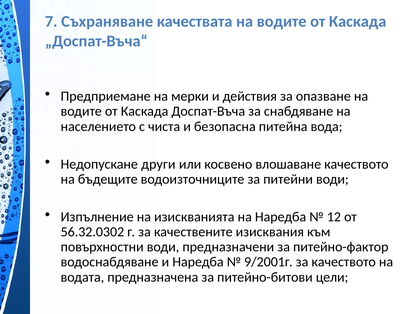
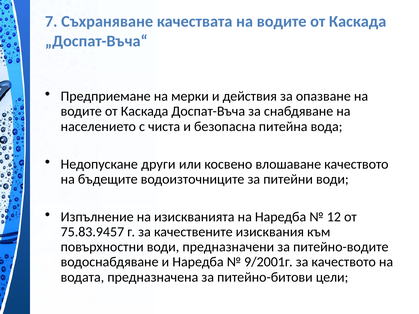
56.32.0302: 56.32.0302 -> 75.83.9457 (92, 232)
питейно-фактор: питейно-фактор -> питейно-водите (341, 247)
